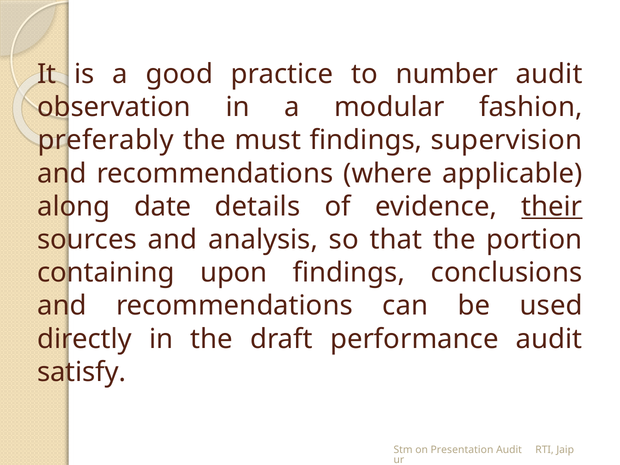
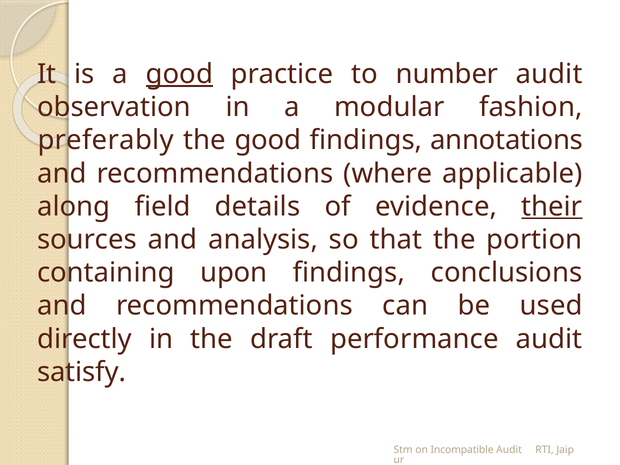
good underline: none -> present (179, 74)
the must: must -> good (268, 140)
supervision: supervision -> annotations (507, 140)
date: date -> field (163, 207)
Presentation: Presentation -> Incompatible (462, 450)
